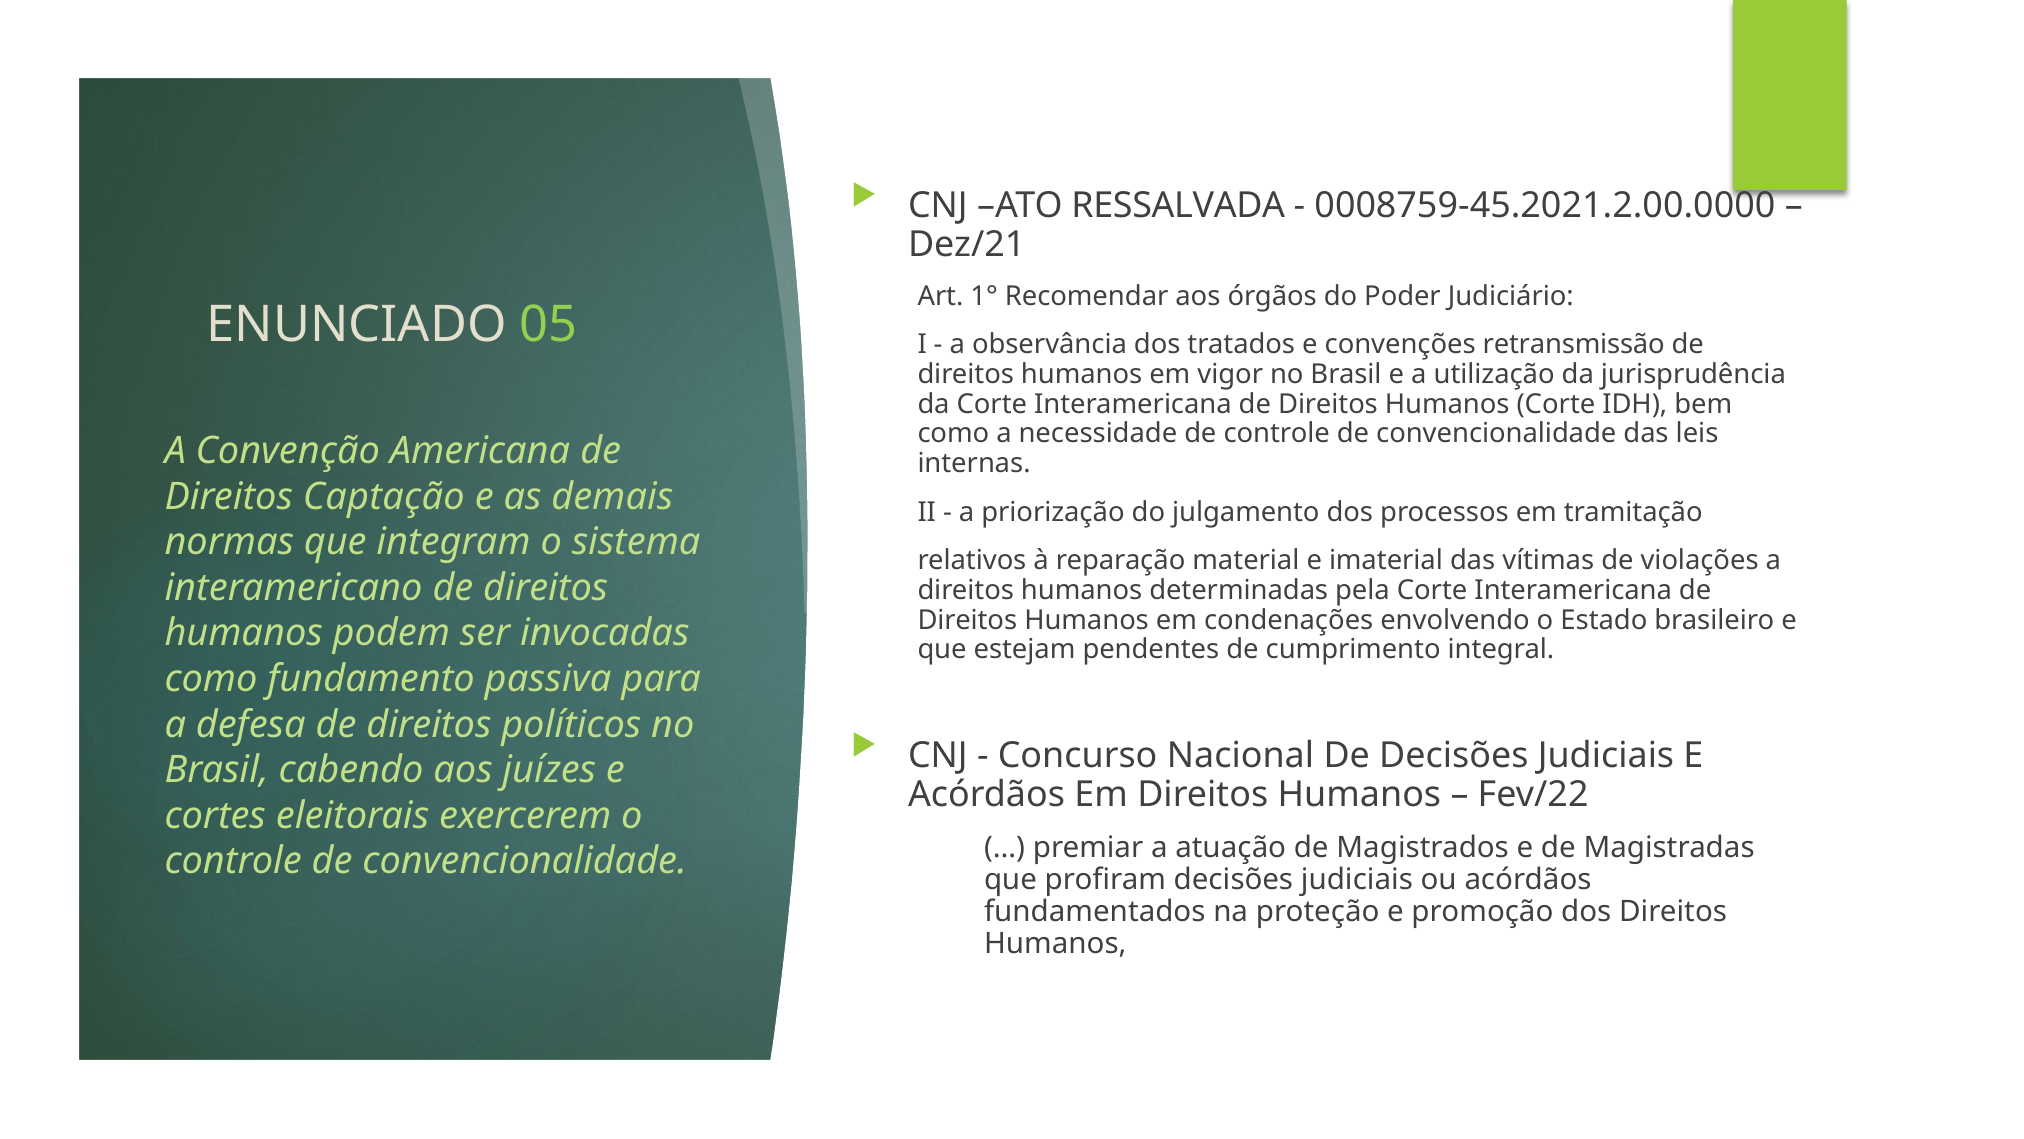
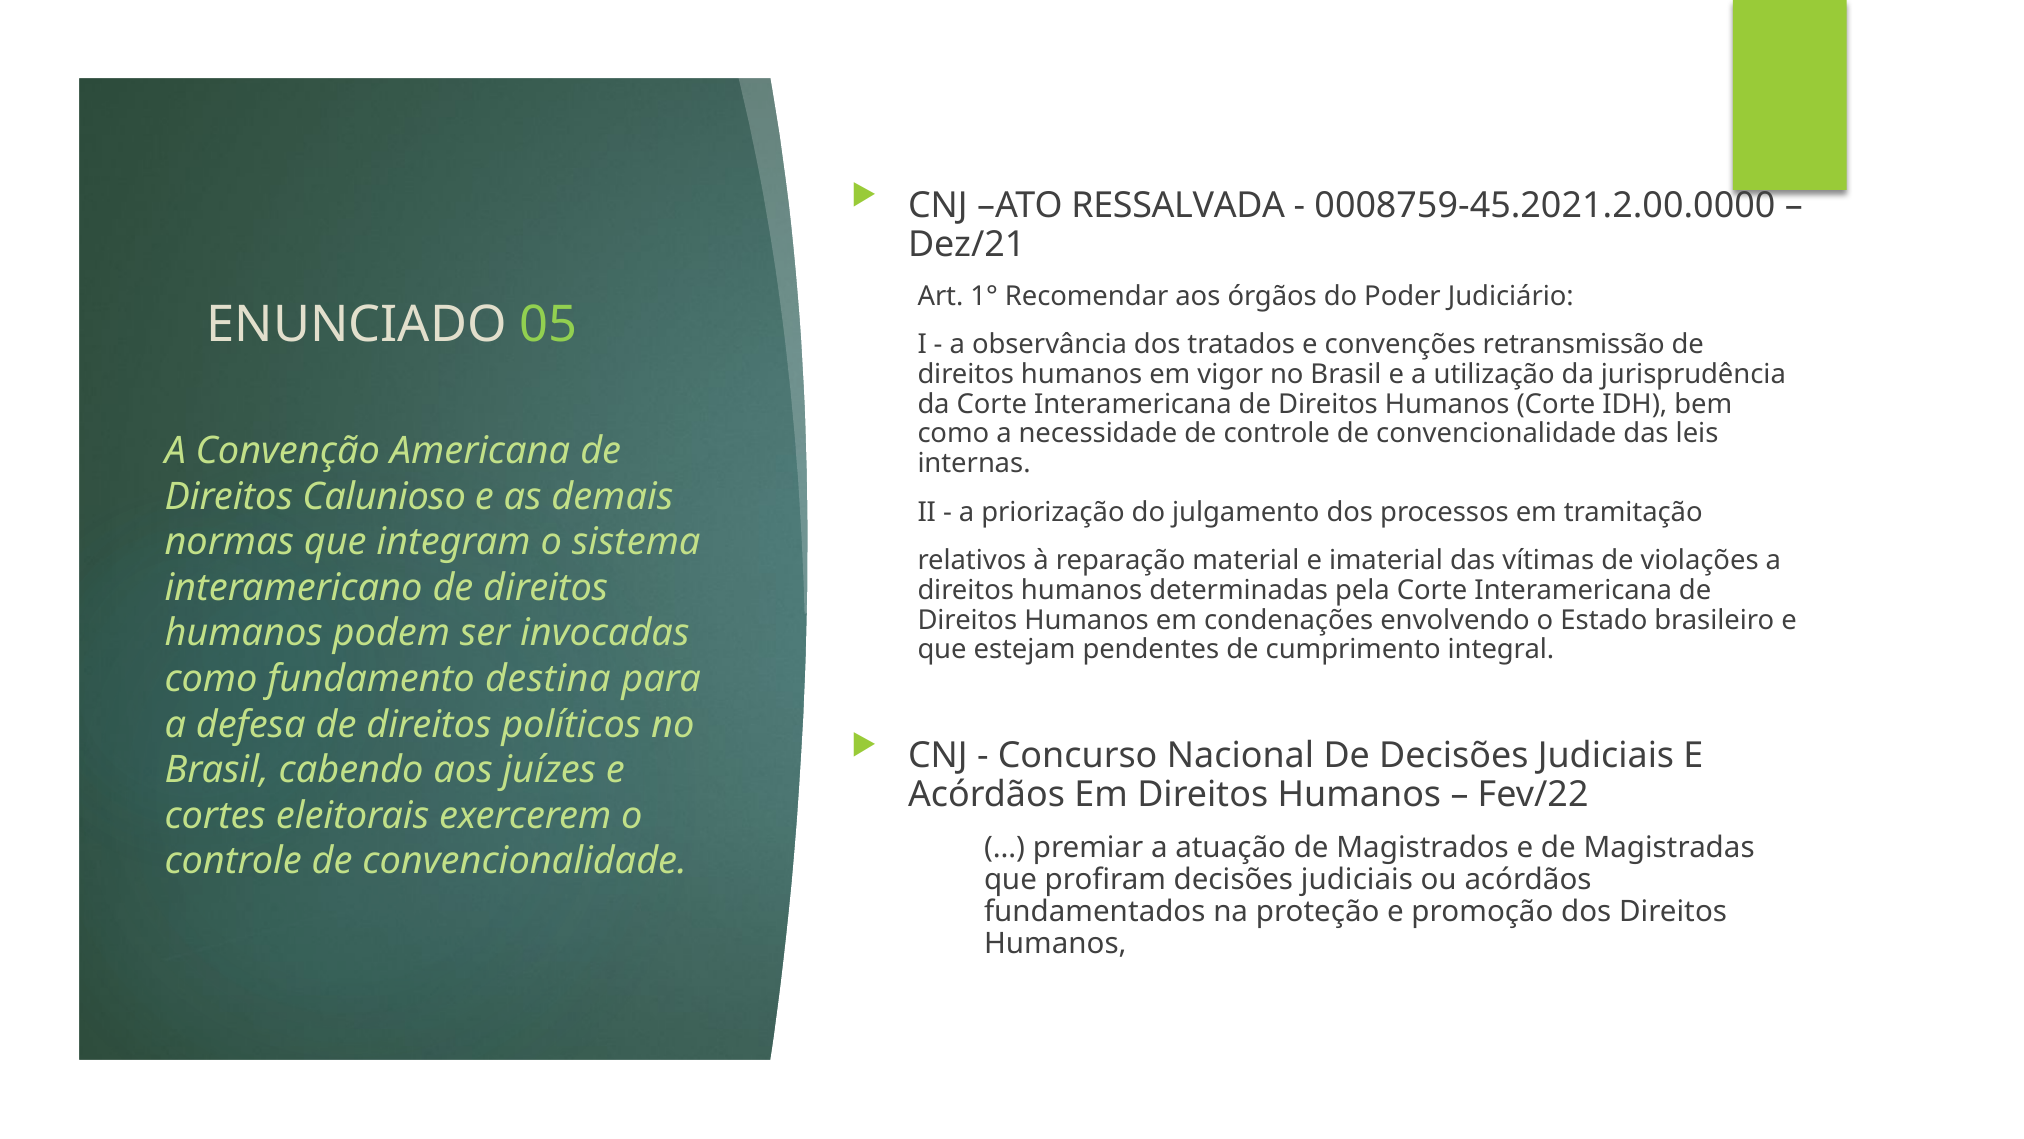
Captação: Captação -> Calunioso (384, 497)
passiva: passiva -> destina (548, 679)
